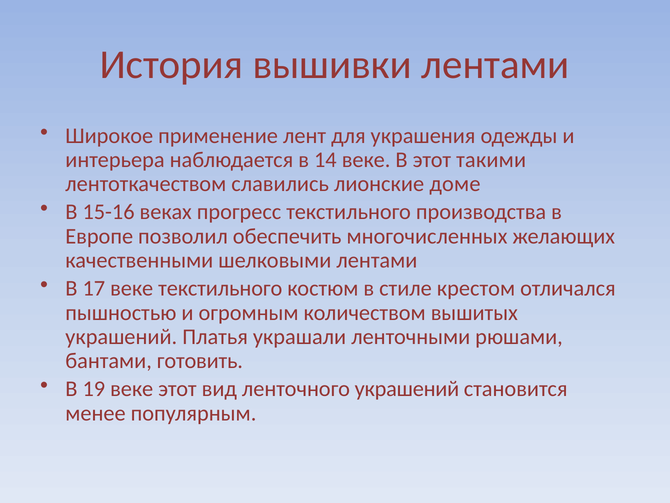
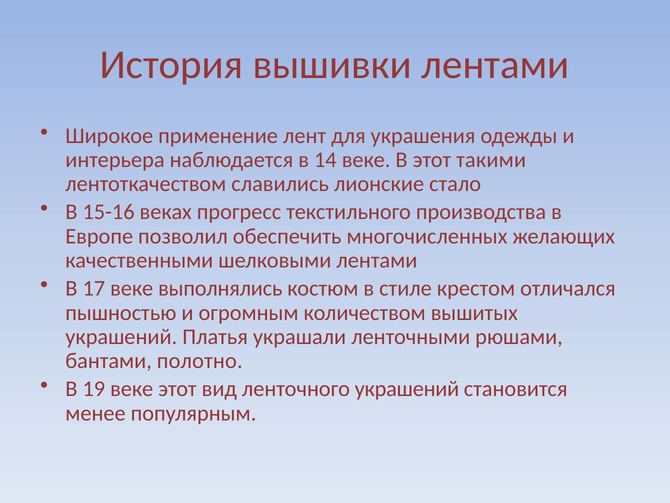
доме: доме -> стало (455, 184)
веке текстильного: текстильного -> выполнялись (220, 288)
готовить: готовить -> полотно (200, 361)
